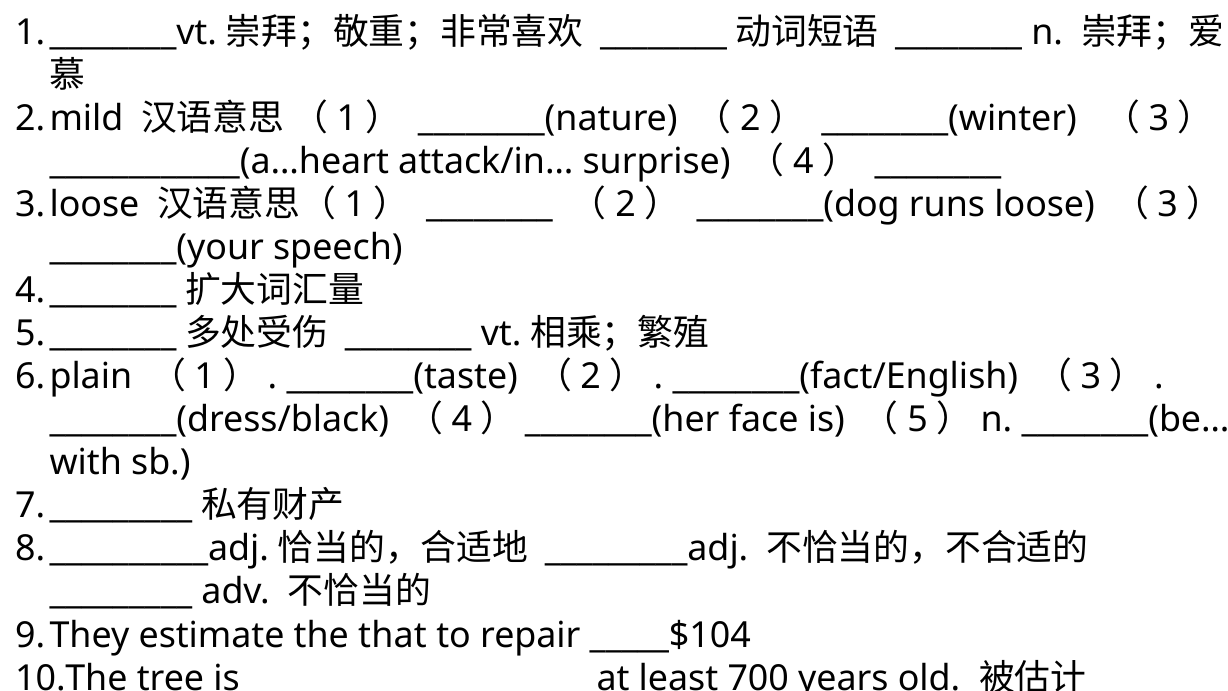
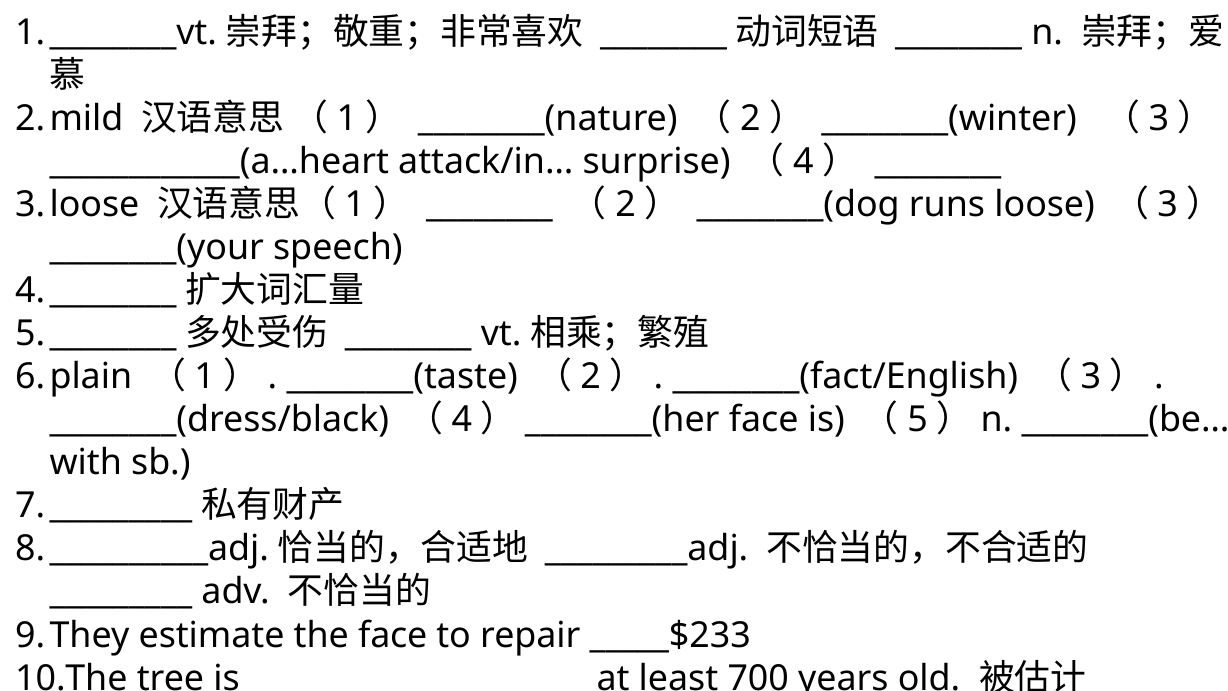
the that: that -> face (393, 635)
_____$104: _____$104 -> _____$233 (670, 635)
